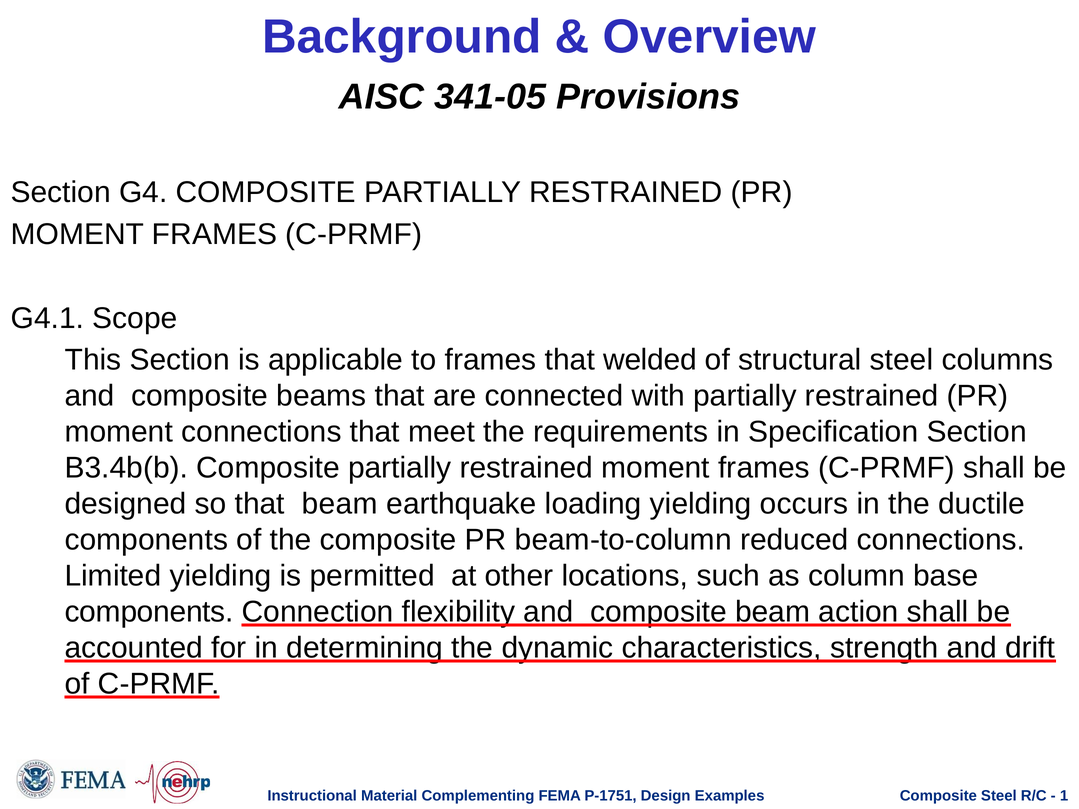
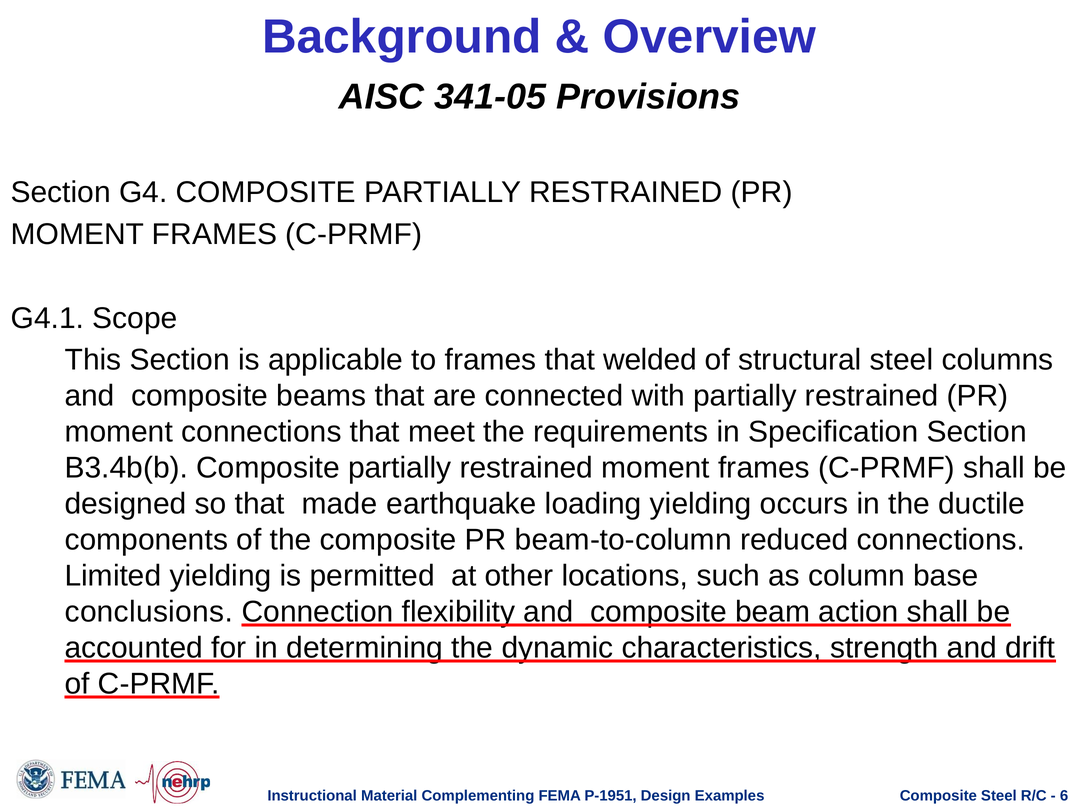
that beam: beam -> made (340, 504)
components: components -> conclusions (149, 612)
P-1751: P-1751 -> P-1951 (611, 796)
1: 1 -> 6 (1064, 796)
